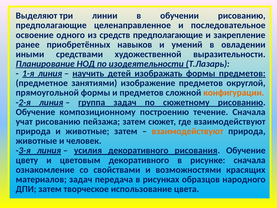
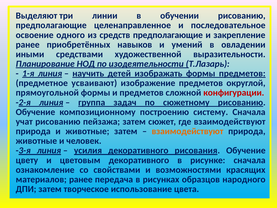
занятиями: занятиями -> усваивают (94, 83)
конфигурации colour: orange -> red (234, 93)
течение: течение -> систему (211, 112)
материалов задач: задач -> ранее (81, 179)
